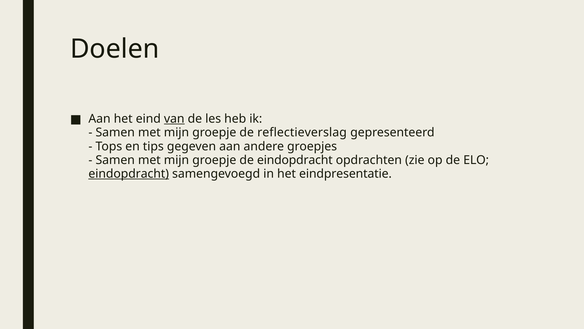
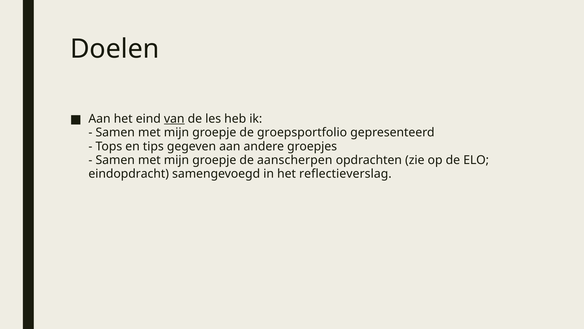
reflectieverslag: reflectieverslag -> groepsportfolio (302, 132)
de eindopdracht: eindopdracht -> aanscherpen (295, 160)
eindopdracht underline: present -> none (129, 174)
eindpresentatie: eindpresentatie -> reflectieverslag (345, 174)
